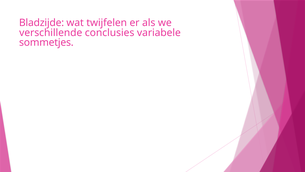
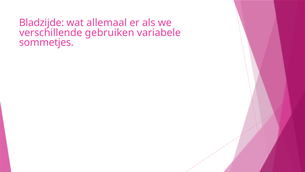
twijfelen: twijfelen -> allemaal (107, 23)
conclusies: conclusies -> gebruiken (110, 33)
